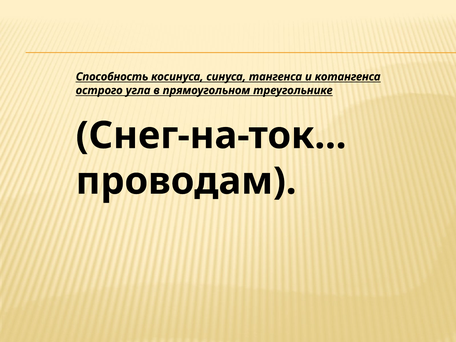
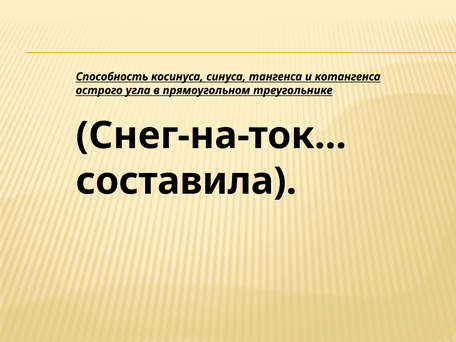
проводам: проводам -> составила (186, 181)
